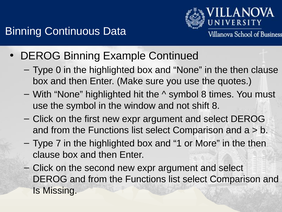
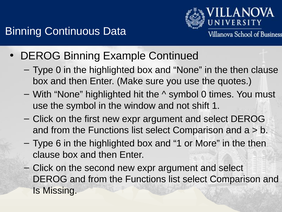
symbol 8: 8 -> 0 (204, 94)
shift 8: 8 -> 1 (216, 105)
7: 7 -> 6 (58, 143)
